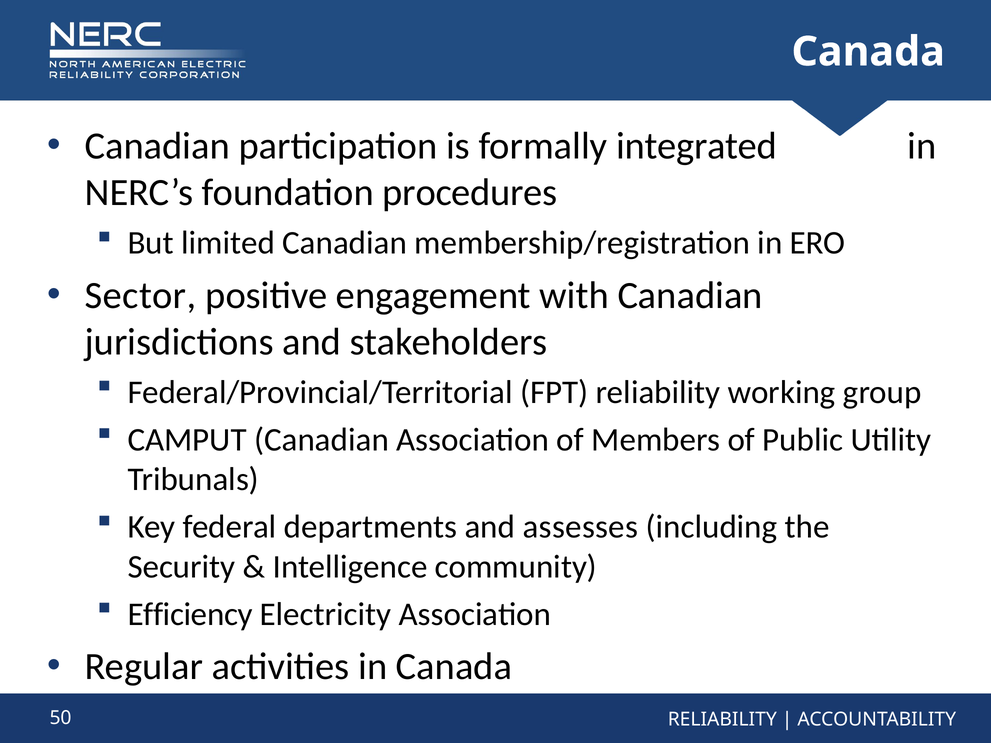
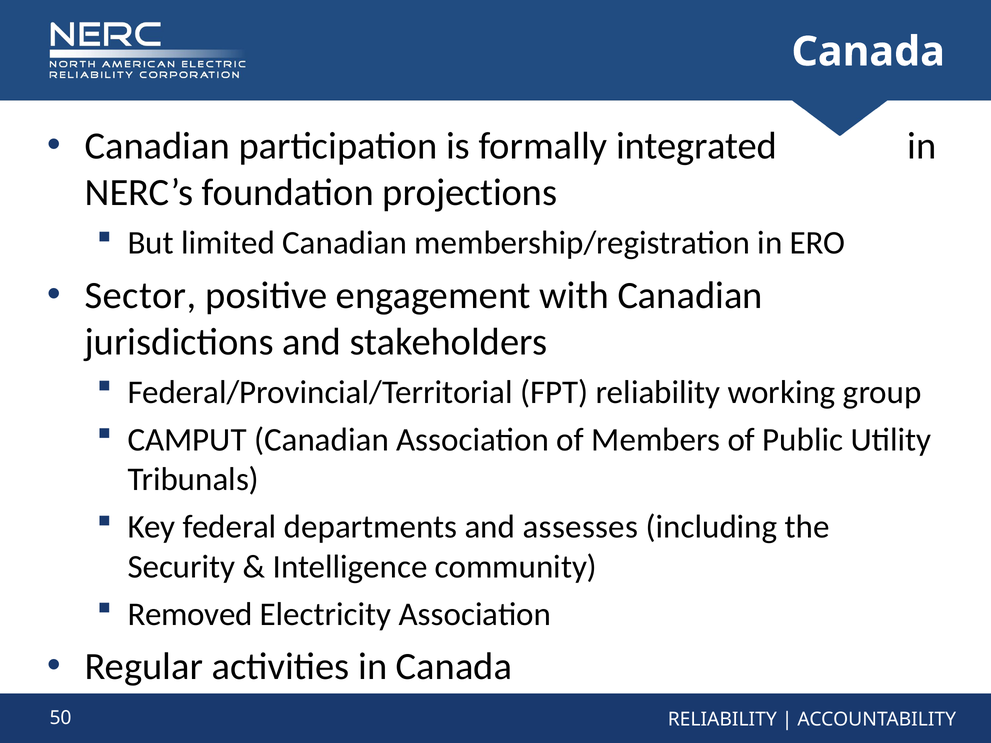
procedures: procedures -> projections (470, 193)
Efficiency: Efficiency -> Removed (190, 614)
